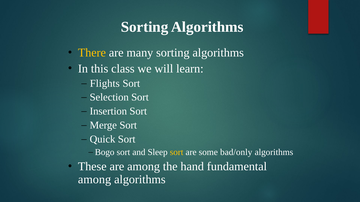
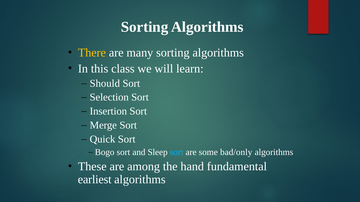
Flights: Flights -> Should (105, 84)
sort colour: yellow -> light blue (177, 153)
among: among -> earliest (95, 180)
